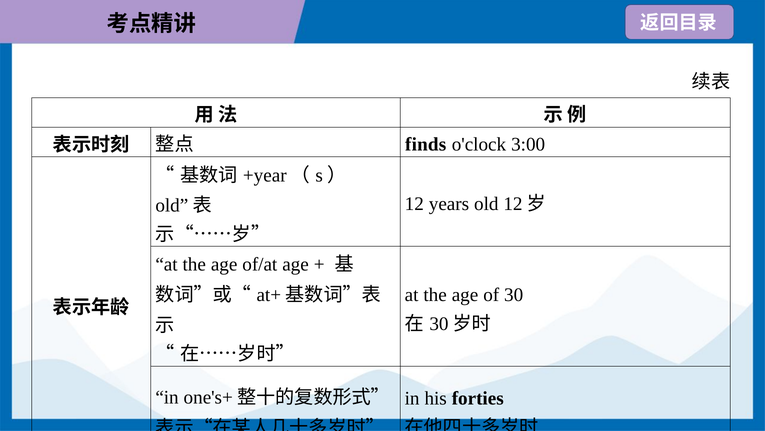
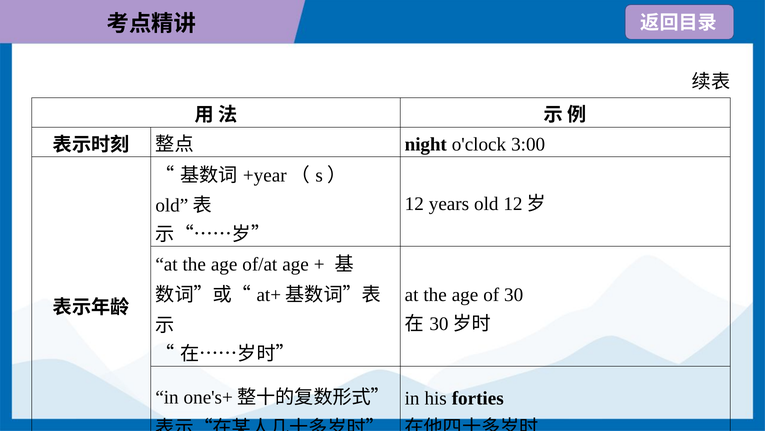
finds: finds -> night (426, 144)
